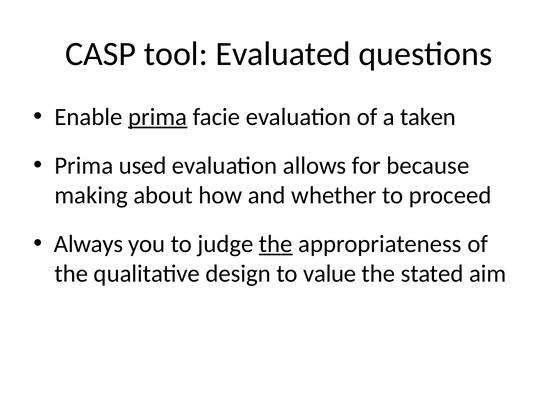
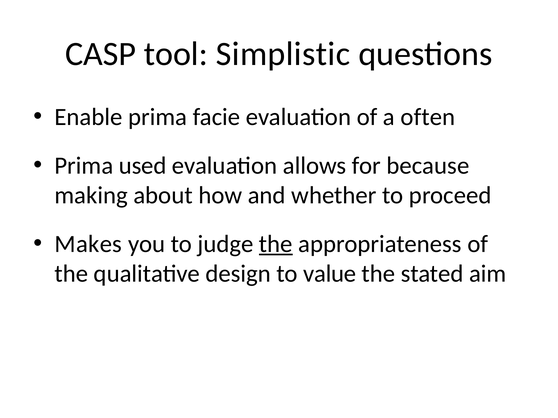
Evaluated: Evaluated -> Simplistic (283, 54)
prima underline: present -> none (158, 117)
taken: taken -> often (428, 117)
Always: Always -> Makes (88, 244)
